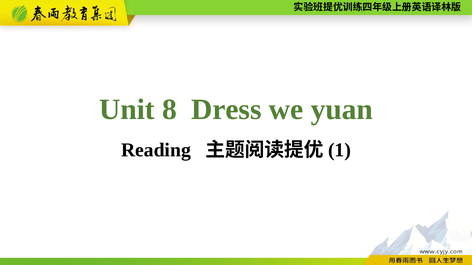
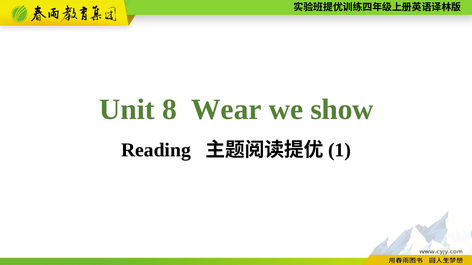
Dress: Dress -> Wear (226, 110)
yuan: yuan -> show (342, 110)
